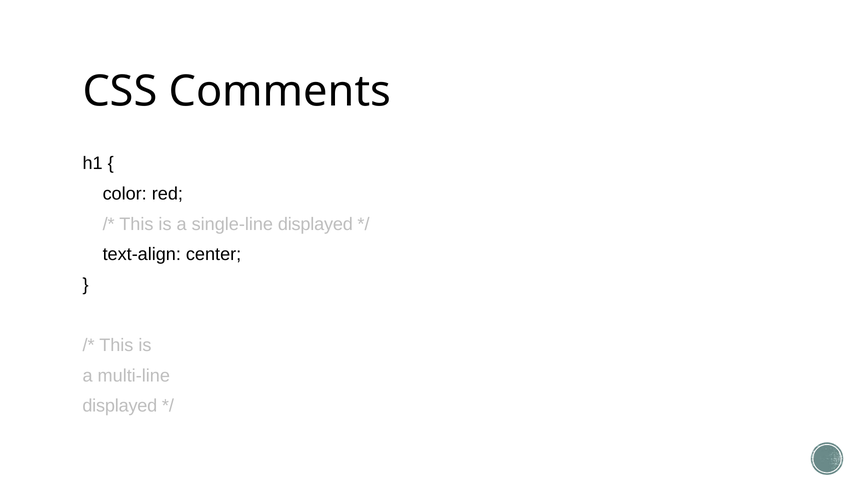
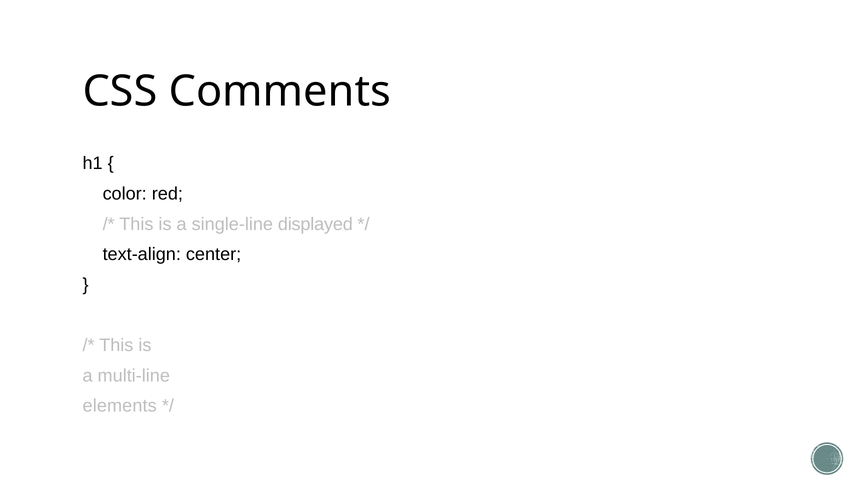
displayed: displayed -> elements (120, 406)
